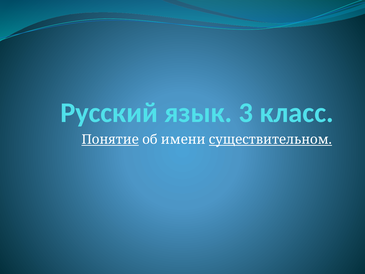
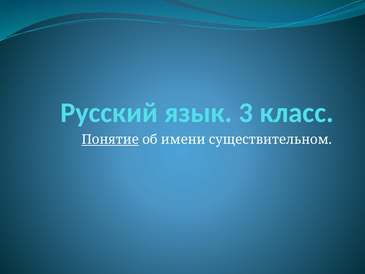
существительном underline: present -> none (270, 139)
